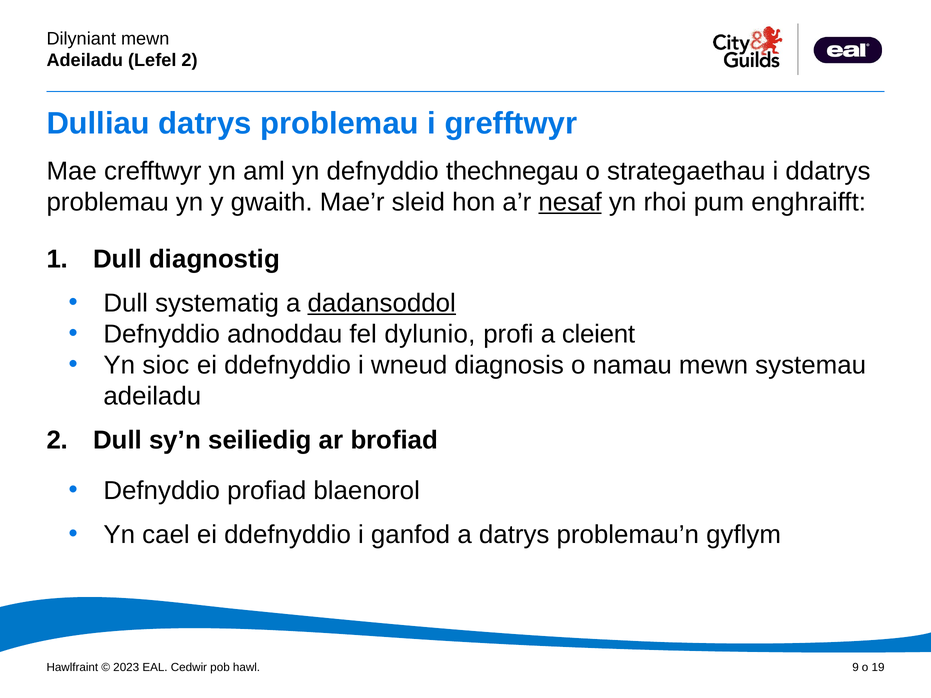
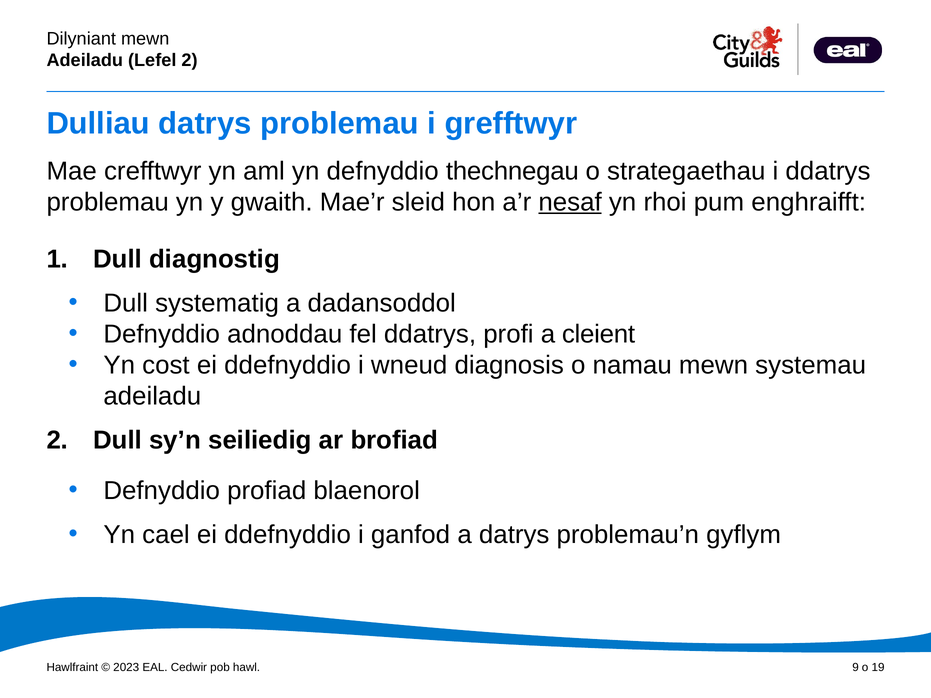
dadansoddol underline: present -> none (382, 303)
fel dylunio: dylunio -> ddatrys (430, 334)
sioc: sioc -> cost (166, 365)
